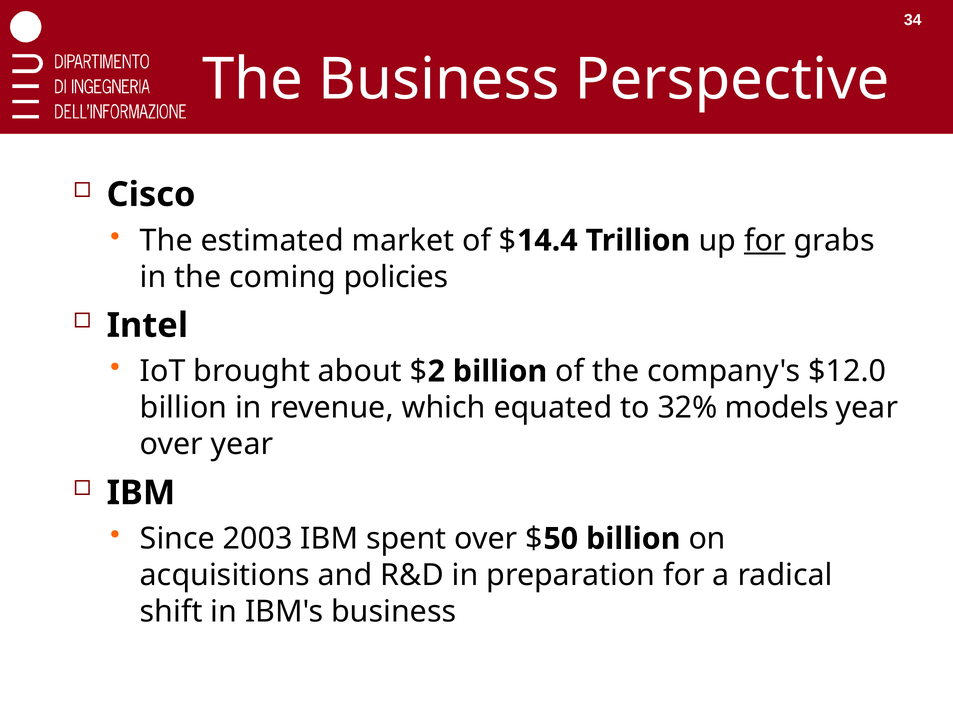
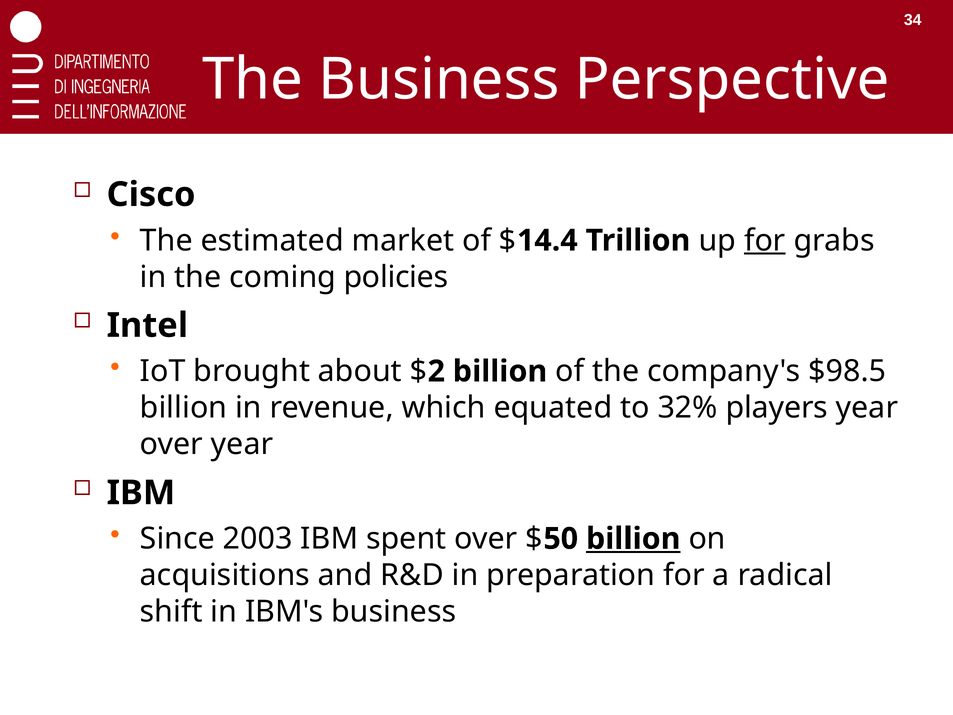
$12.0: $12.0 -> $98.5 (847, 371)
models: models -> players (777, 408)
billion underline: none -> present (633, 539)
